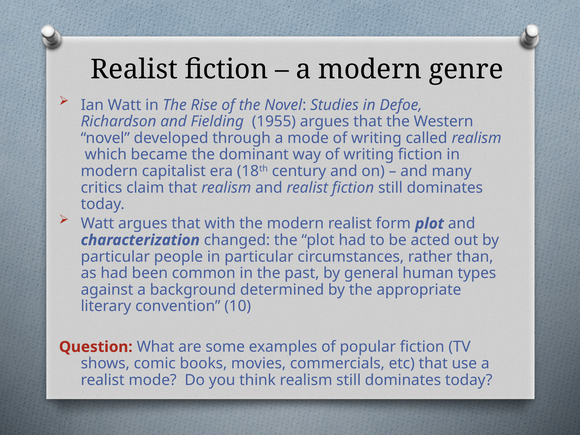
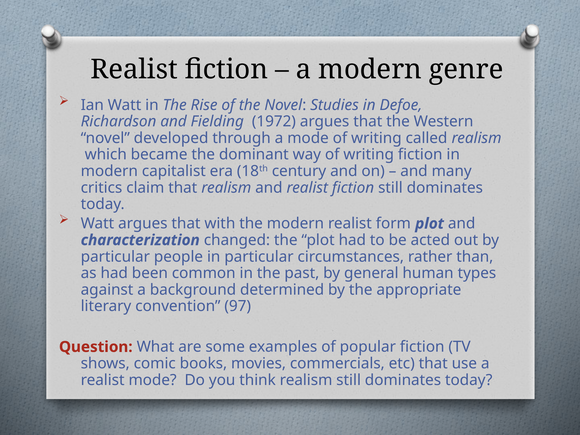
1955: 1955 -> 1972 (274, 122)
10: 10 -> 97 (238, 306)
